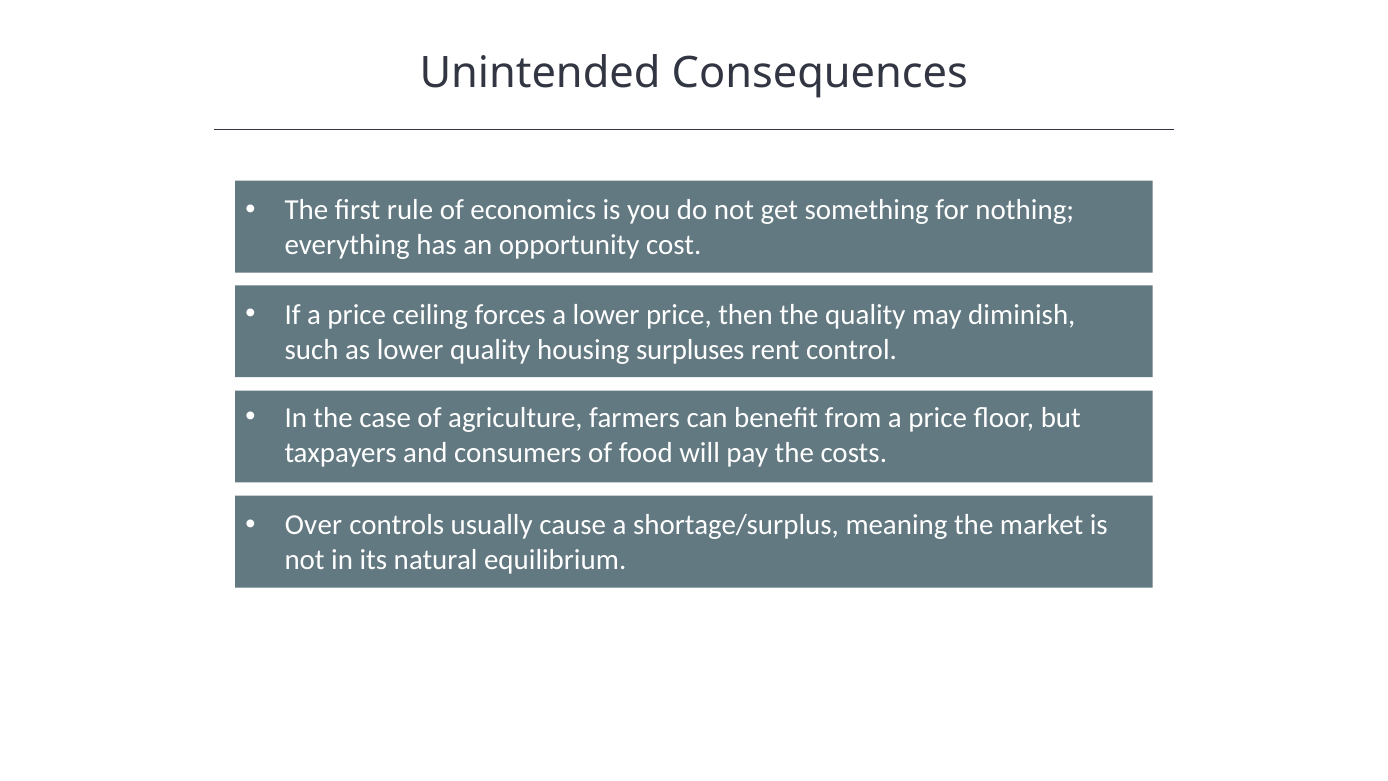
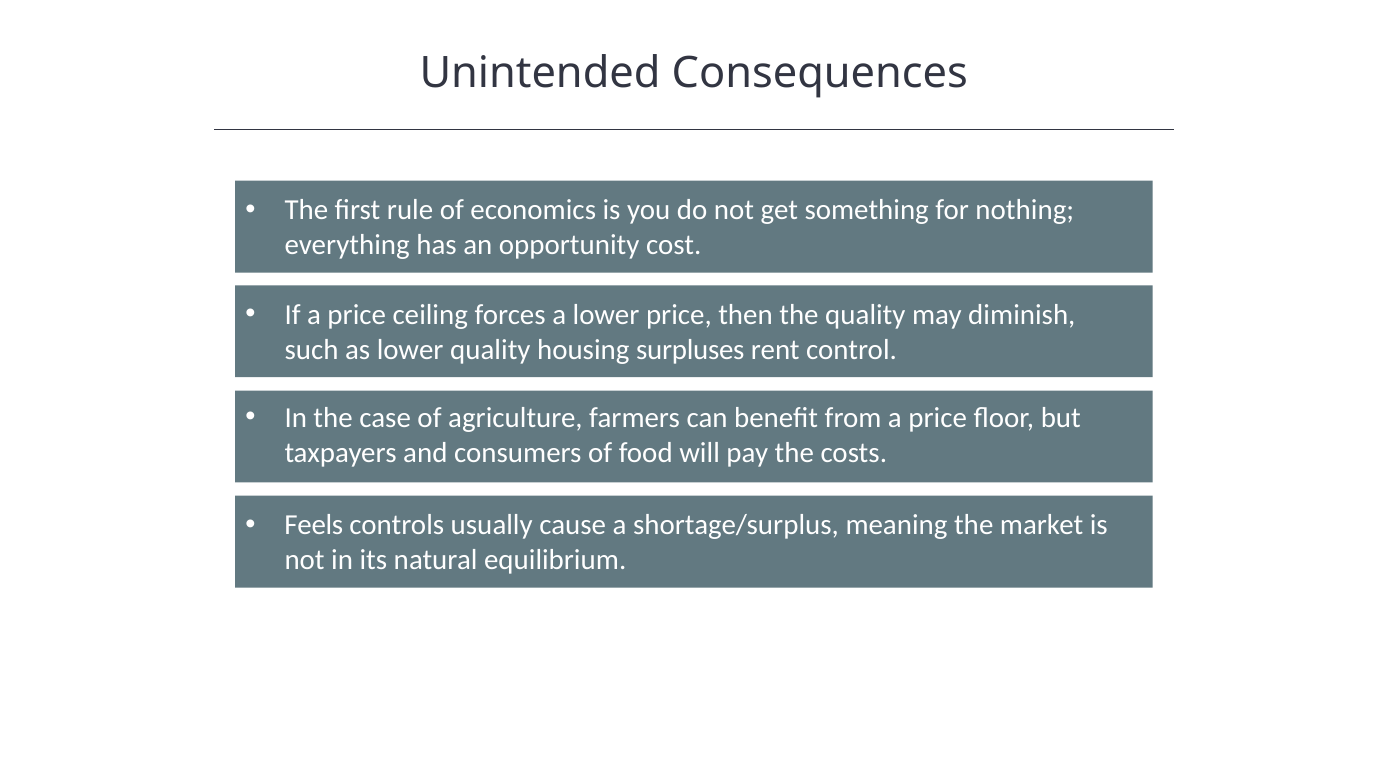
Over: Over -> Feels (314, 525)
